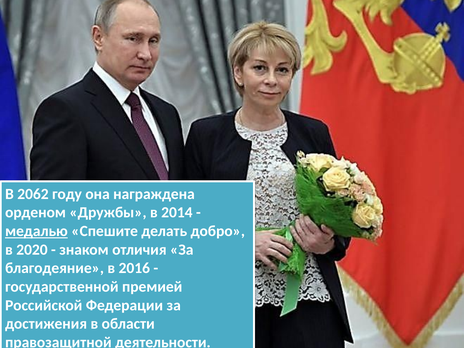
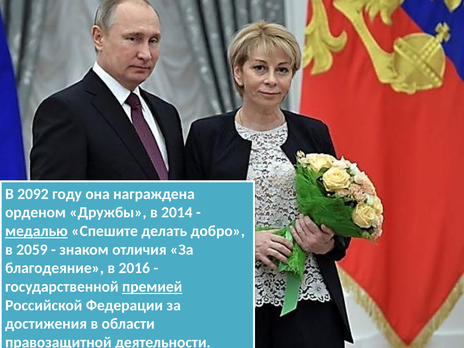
2062: 2062 -> 2092 (33, 194)
2020: 2020 -> 2059 (32, 250)
премией underline: none -> present (152, 287)
